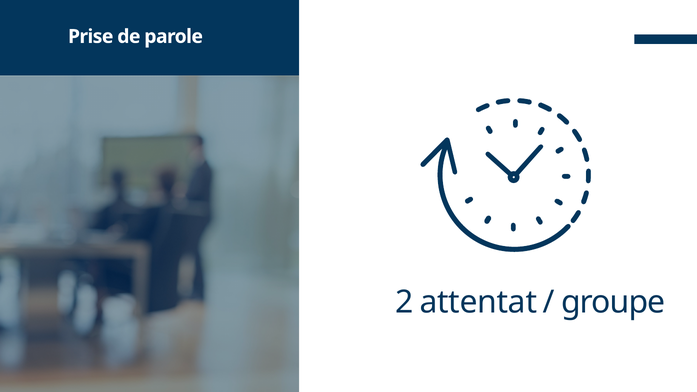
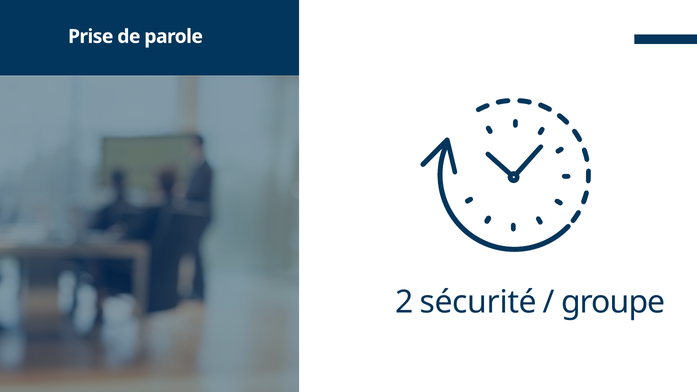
attentat: attentat -> sécurité (478, 302)
